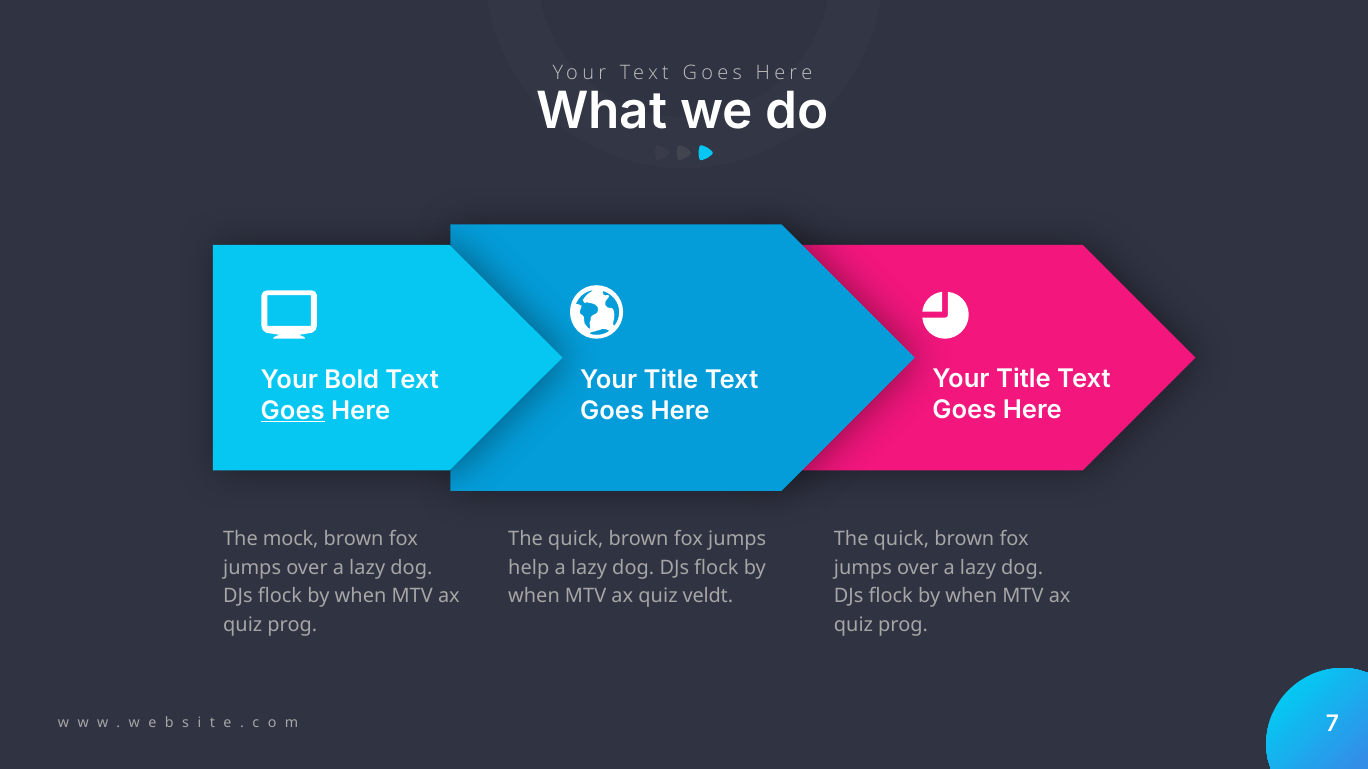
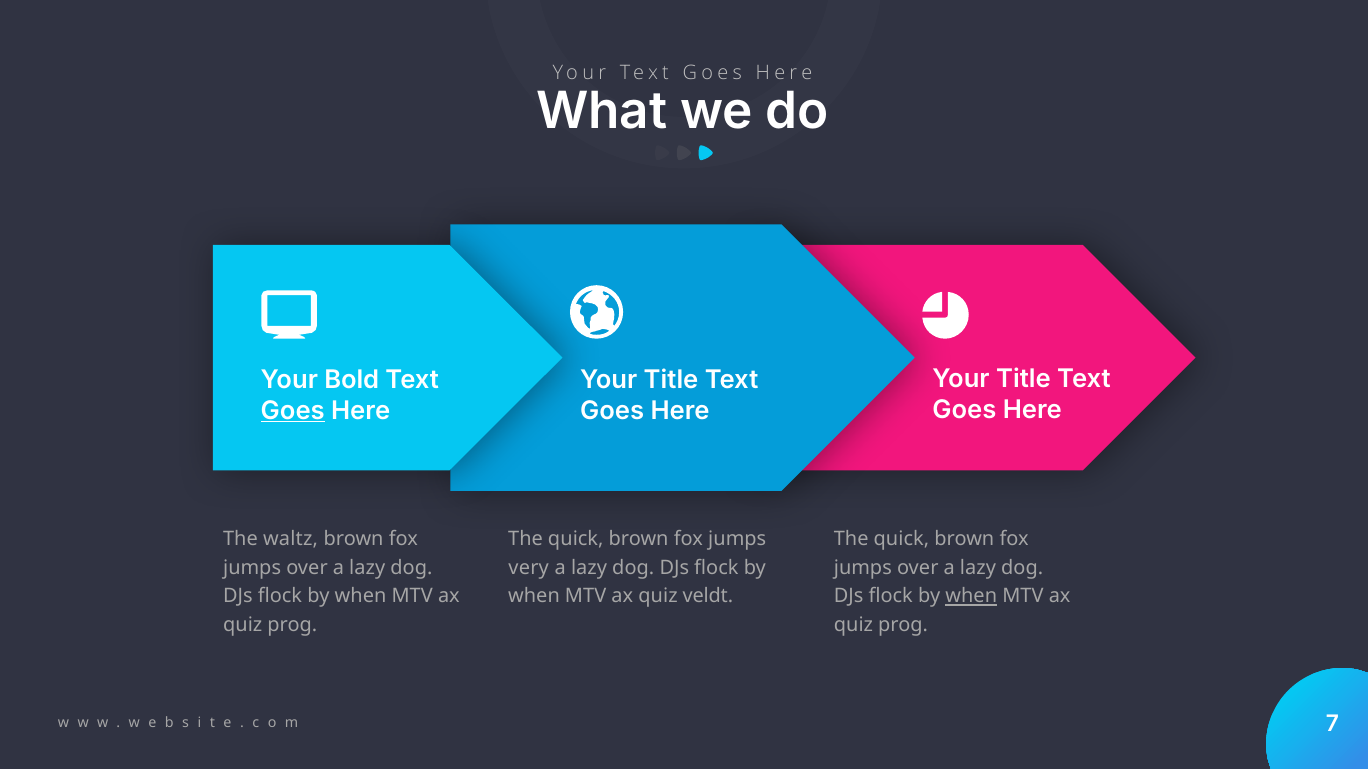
mock: mock -> waltz (291, 539)
help: help -> very (529, 568)
when underline: none -> present (971, 597)
